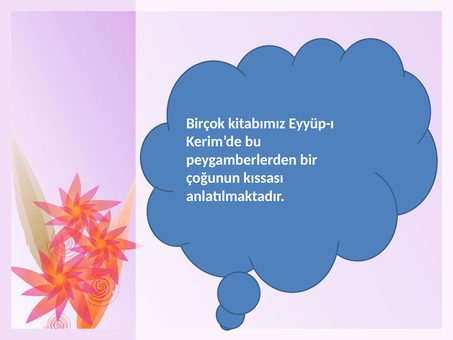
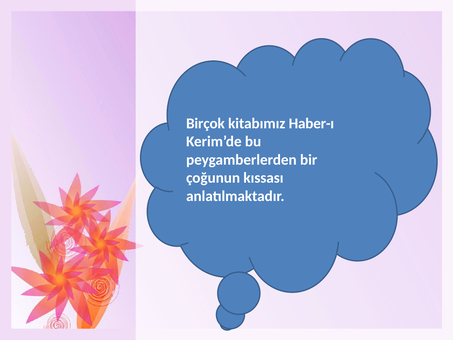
Eyyüp-ı: Eyyüp-ı -> Haber-ı (311, 123)
